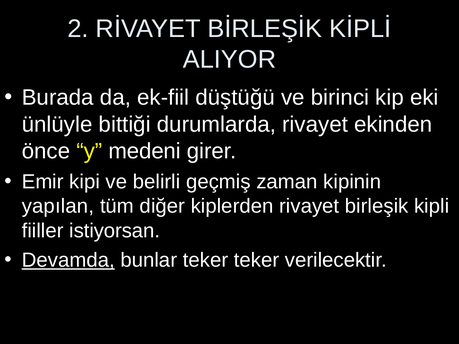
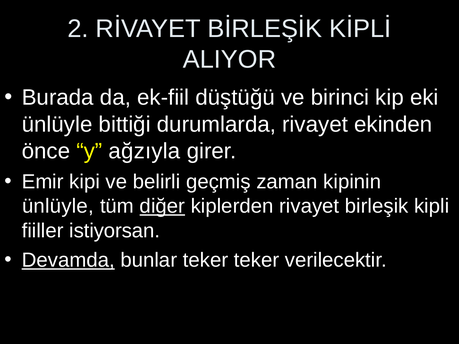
medeni: medeni -> ağzıyla (144, 151)
yapılan: yapılan -> ünlüyle (58, 206)
diğer underline: none -> present (162, 206)
